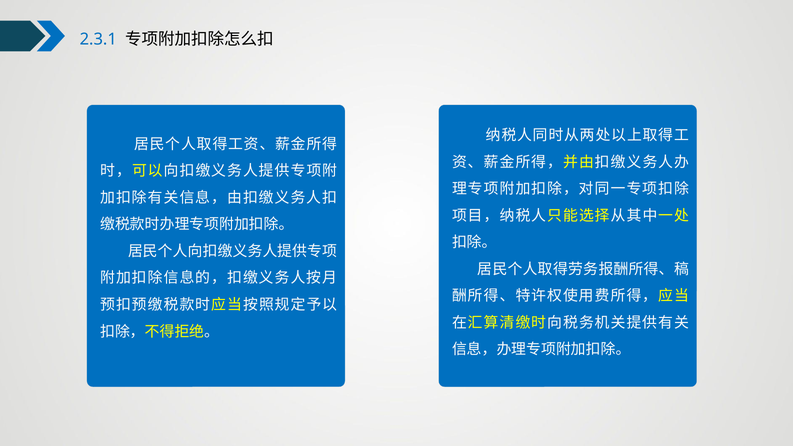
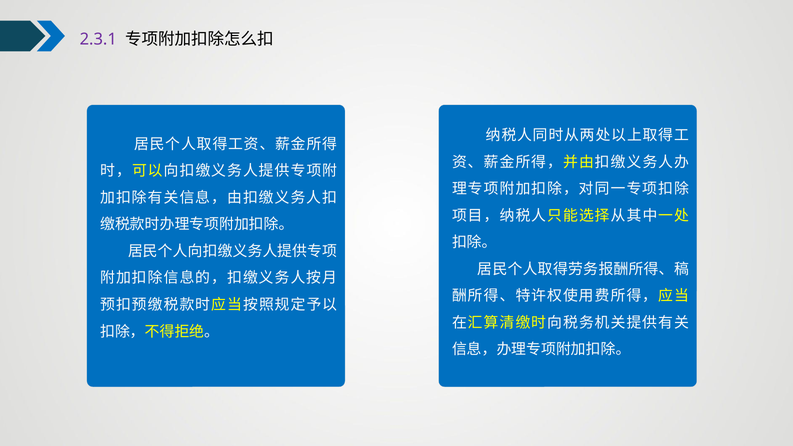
2.3.1 colour: blue -> purple (98, 39)
